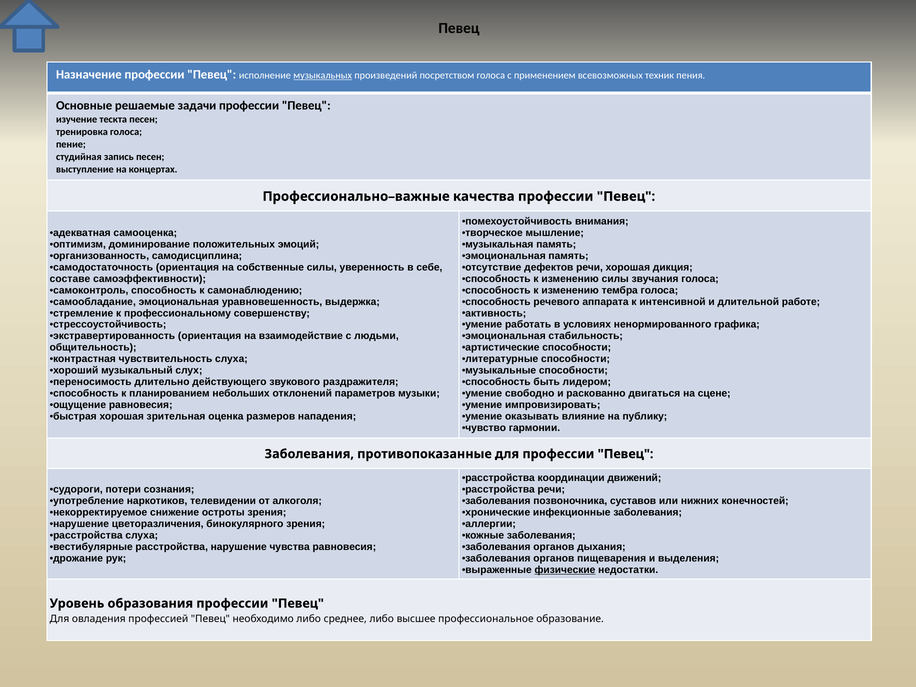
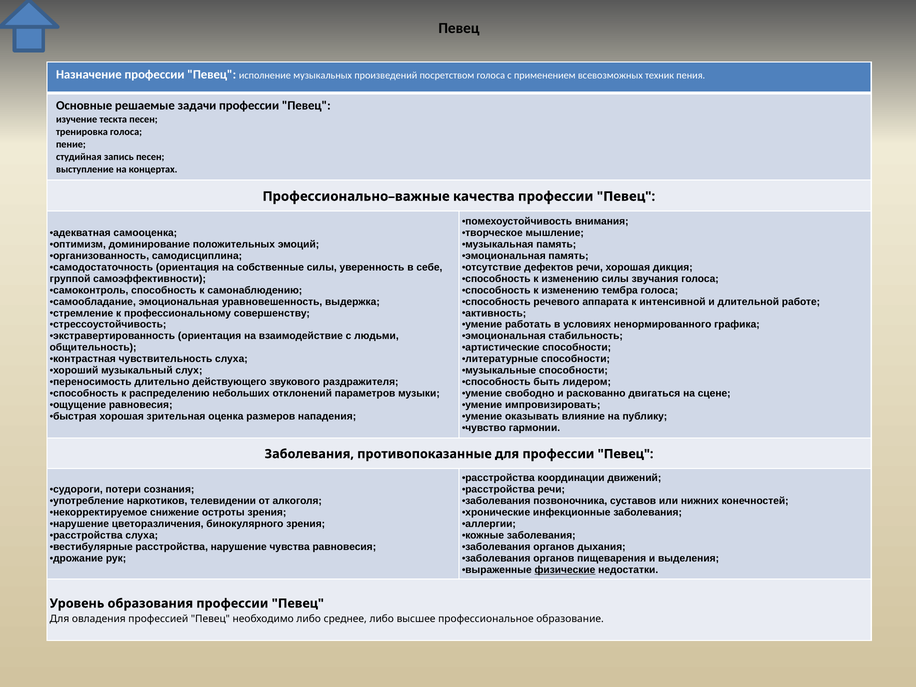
музыкальных underline: present -> none (323, 75)
составе: составе -> группой (70, 279)
планированием: планированием -> распределению (169, 393)
